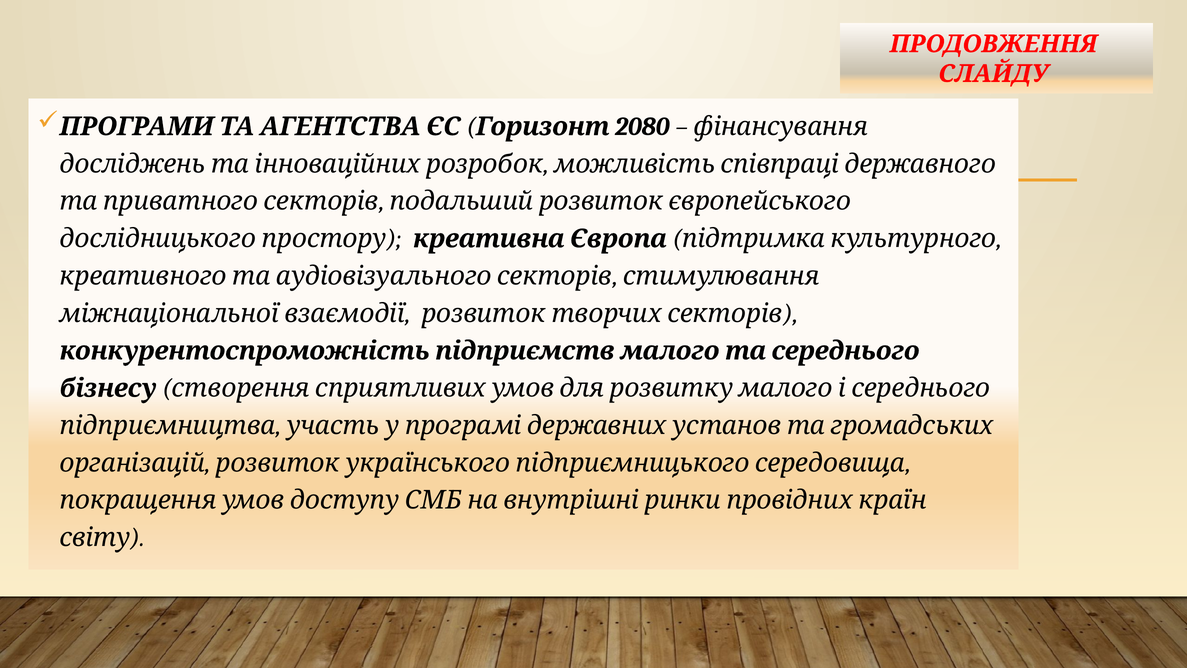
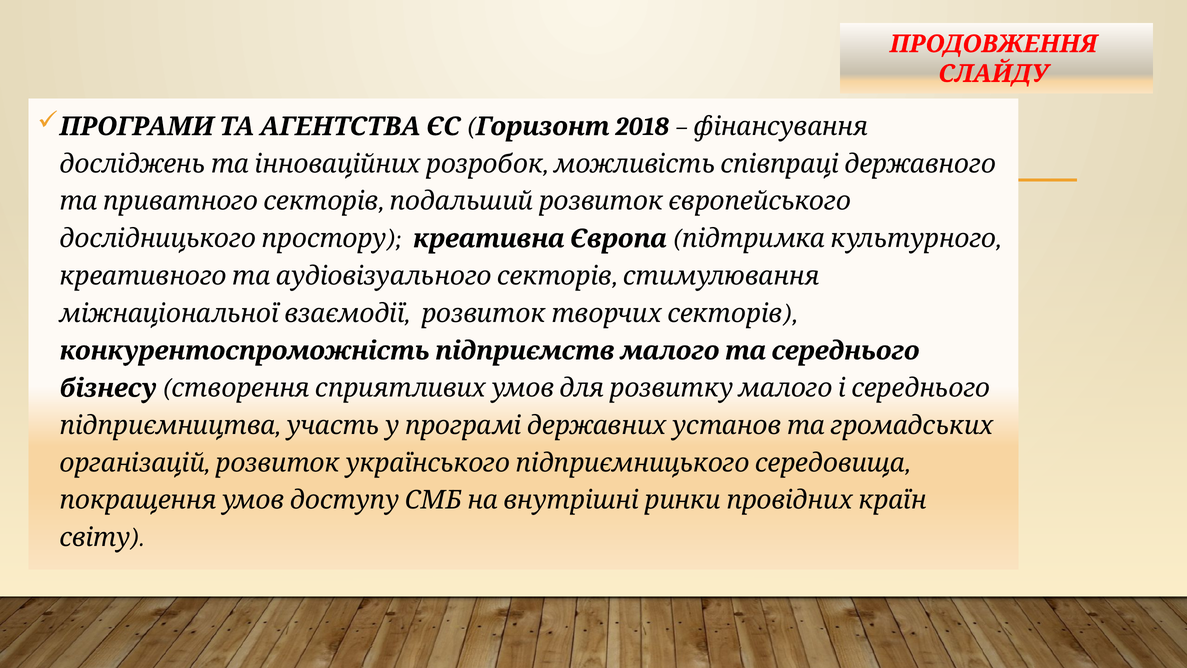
2080: 2080 -> 2018 (642, 127)
